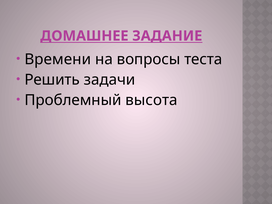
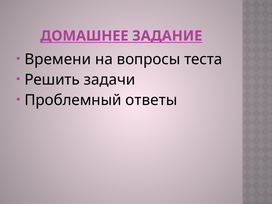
высота: высота -> ответы (151, 100)
